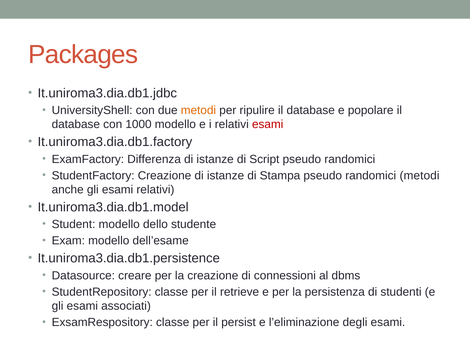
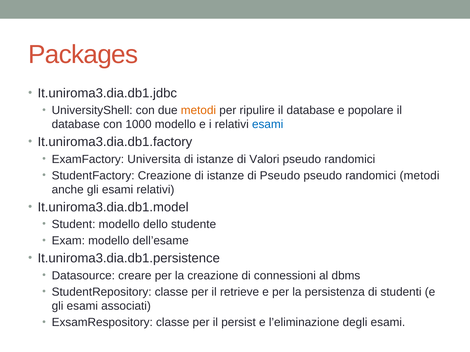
esami colour: red -> blue (268, 125)
Differenza: Differenza -> Universita (154, 159)
Script: Script -> Valori (264, 159)
di Stampa: Stampa -> Pseudo (280, 176)
